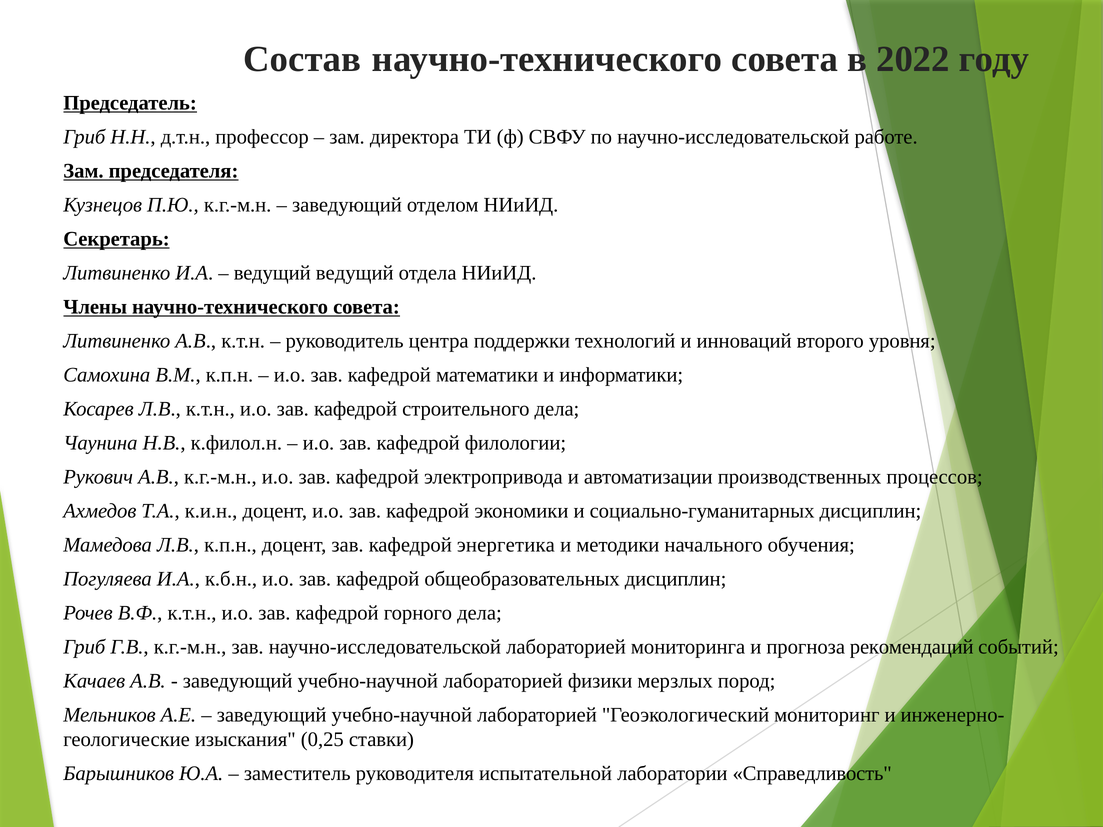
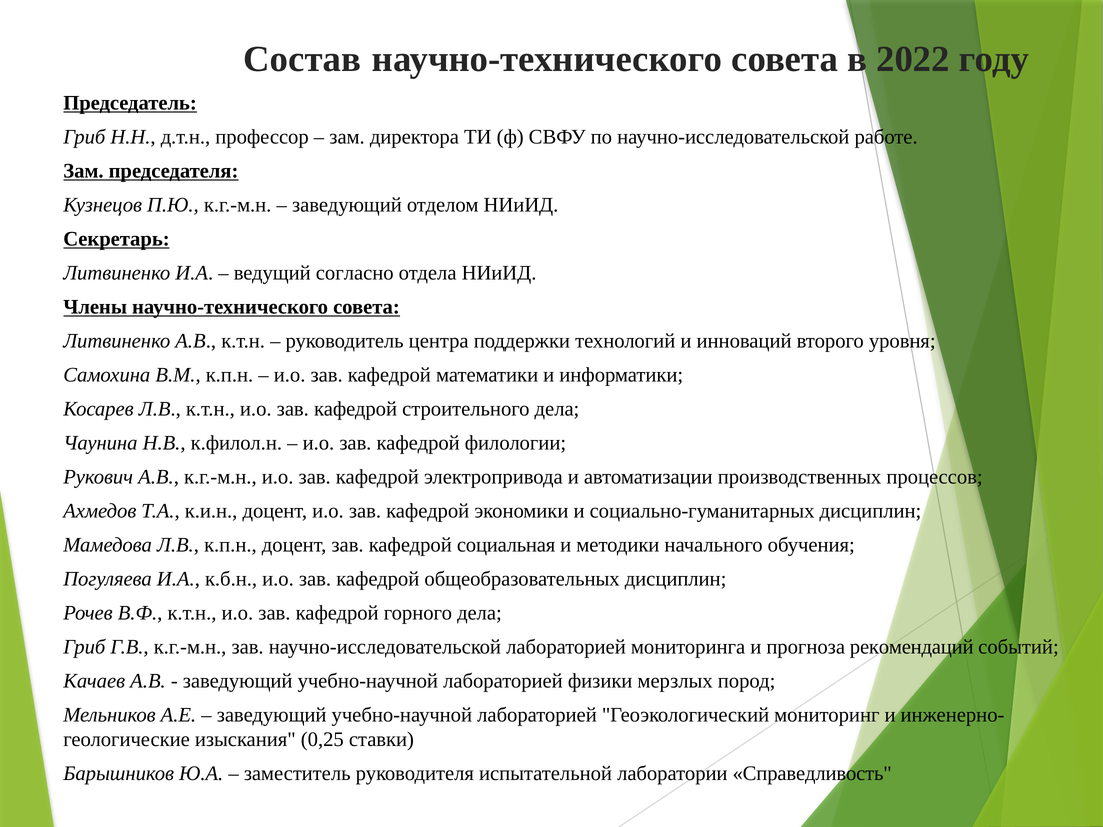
ведущий ведущий: ведущий -> согласно (355, 273)
энергетика: энергетика -> социальная (506, 545)
